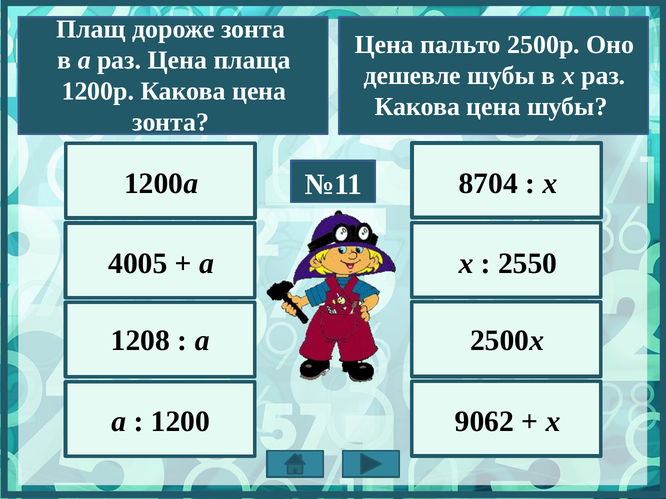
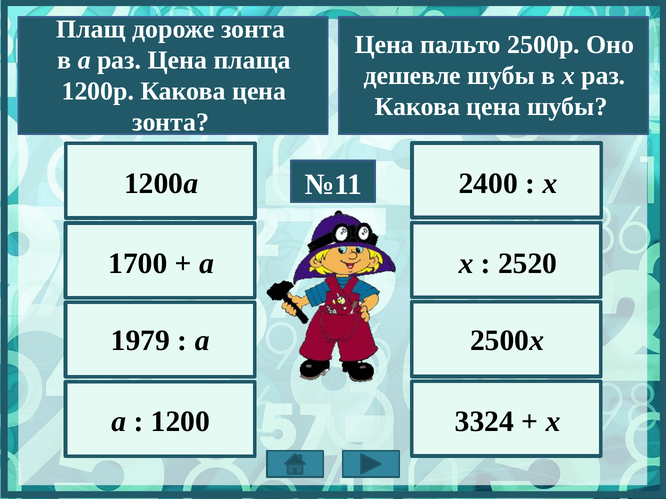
8704: 8704 -> 2400 (488, 184)
4005: 4005 -> 1700 (138, 264)
2550: 2550 -> 2520 (528, 264)
1208: 1208 -> 1979 (140, 341)
9062: 9062 -> 3324 (484, 422)
